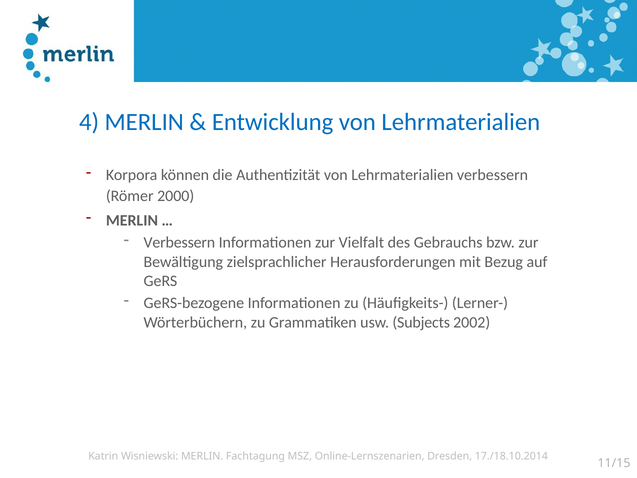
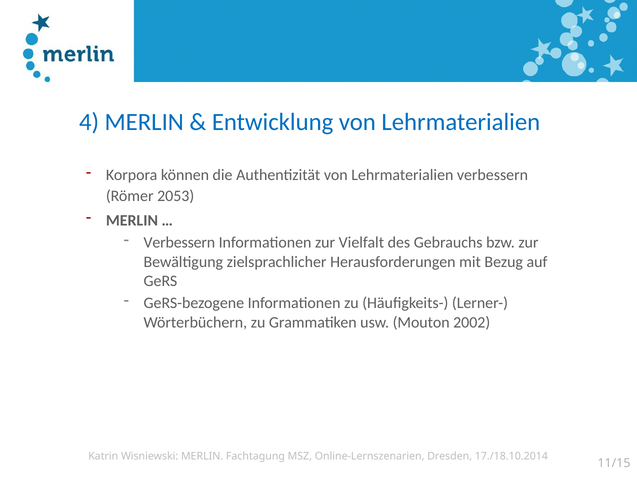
2000: 2000 -> 2053 (176, 196)
Subjects: Subjects -> Mouton (421, 322)
